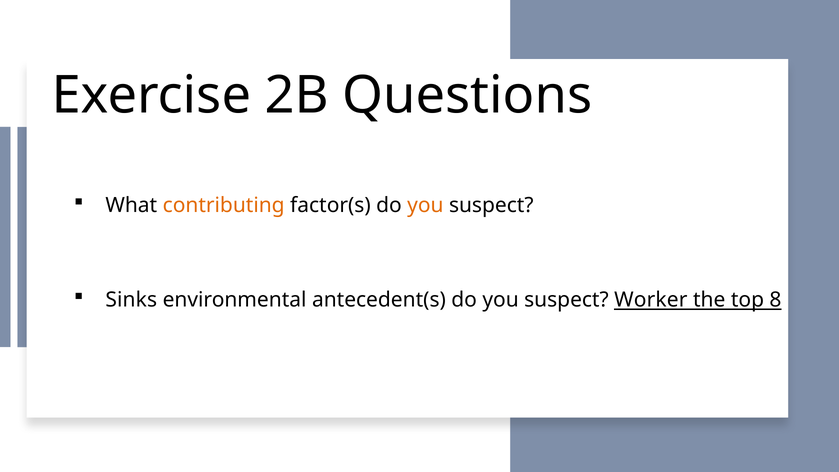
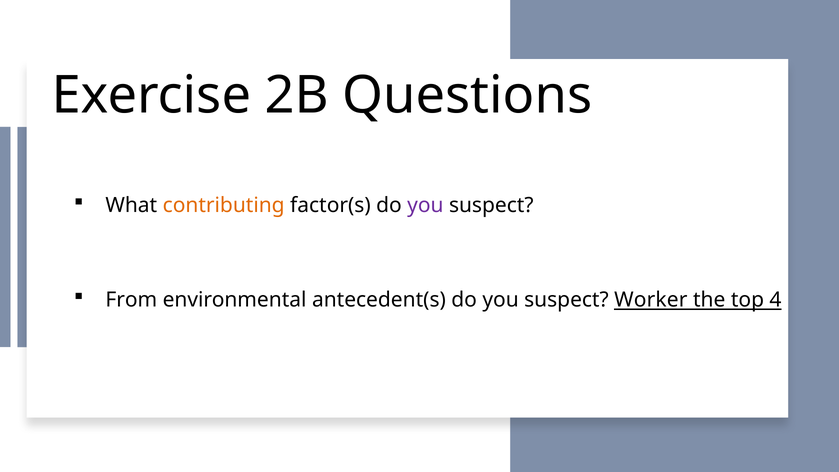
you colour: orange -> purple (425, 205)
Sinks: Sinks -> From (131, 300)
8: 8 -> 4 (775, 300)
